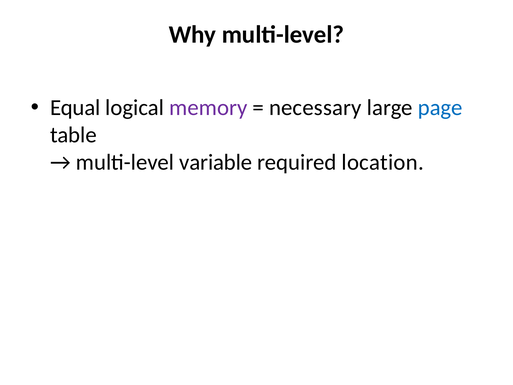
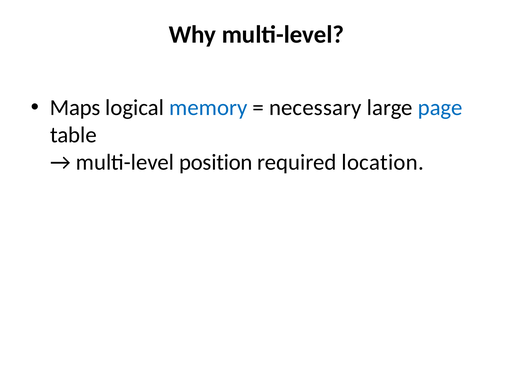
Equal: Equal -> Maps (75, 108)
memory colour: purple -> blue (208, 108)
variable: variable -> position (216, 162)
